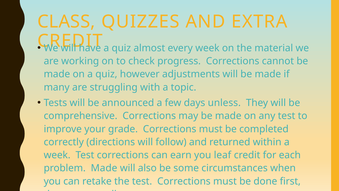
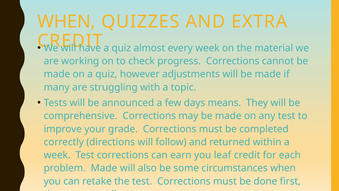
CLASS: CLASS -> WHEN (66, 22)
unless: unless -> means (224, 103)
